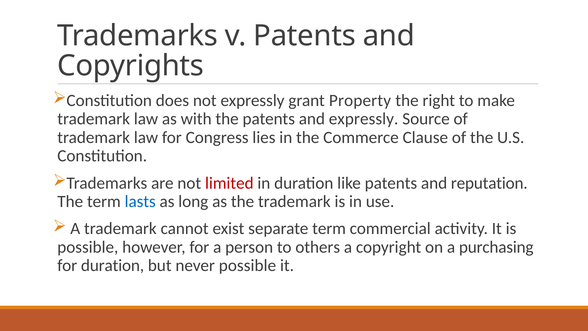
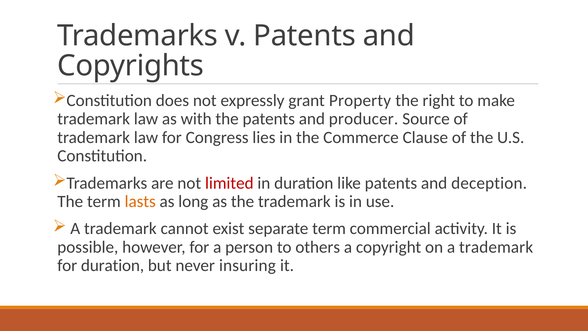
and expressly: expressly -> producer (364, 119)
reputation: reputation -> deception (489, 183)
lasts colour: blue -> orange (140, 201)
on a purchasing: purchasing -> trademark (496, 247)
never possible: possible -> insuring (247, 265)
